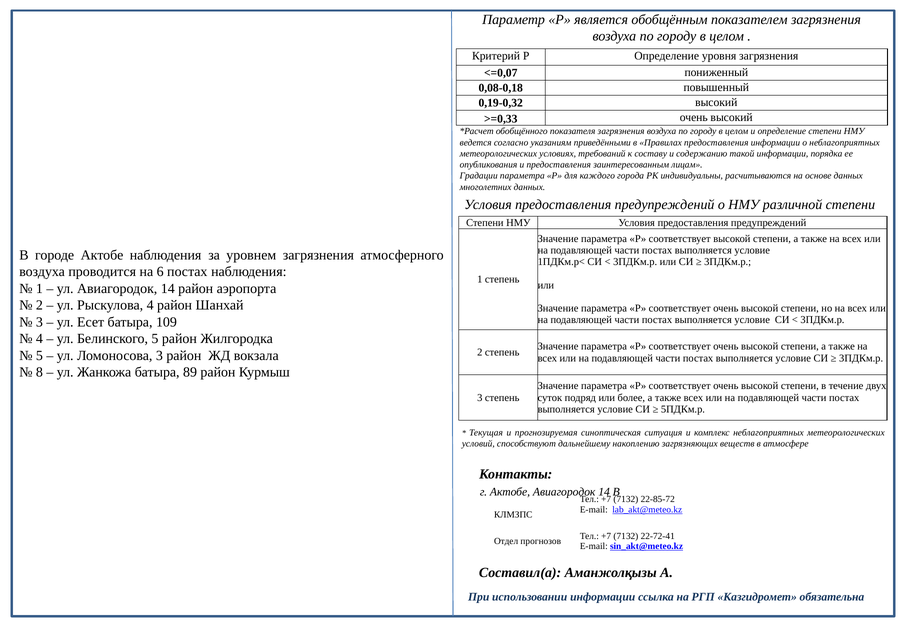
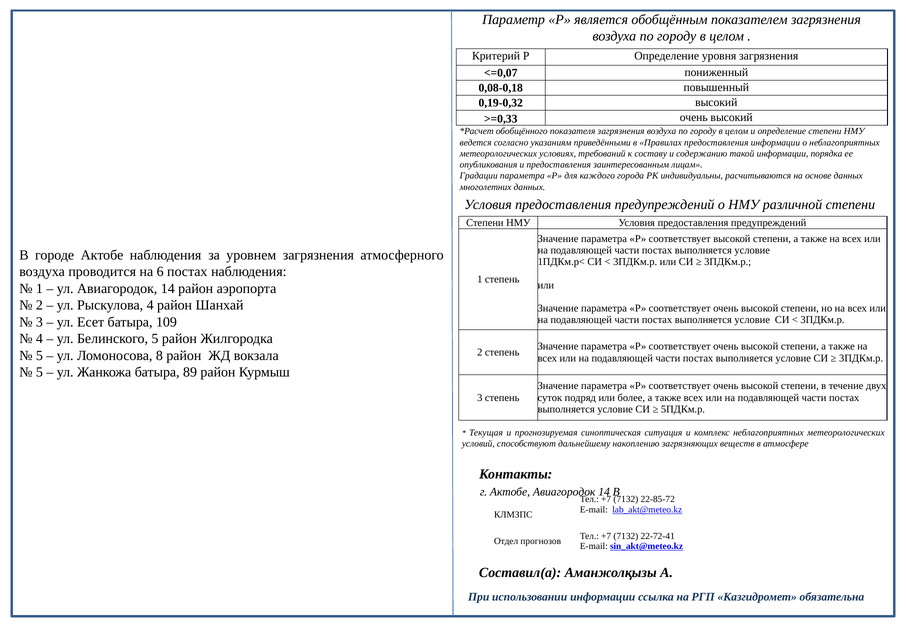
Ломоносова 3: 3 -> 8 (159, 356)
8: 8 -> 5 (39, 372)
